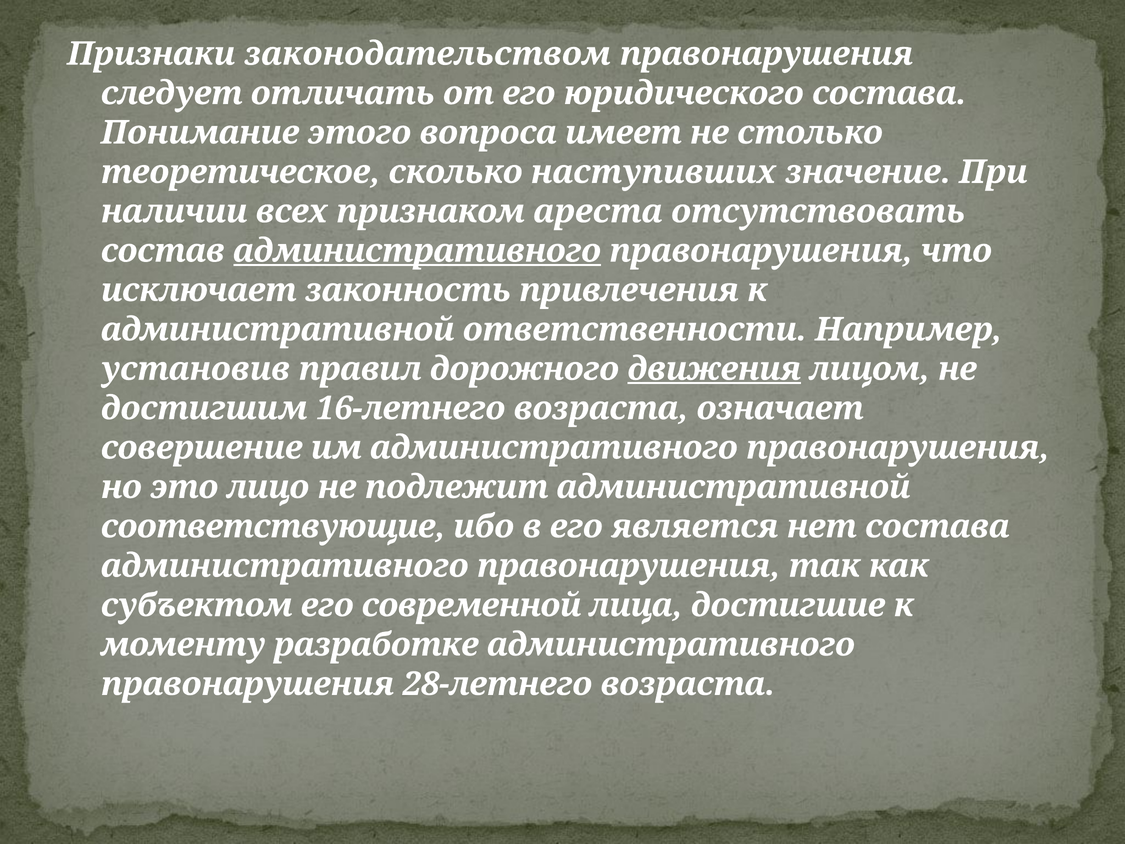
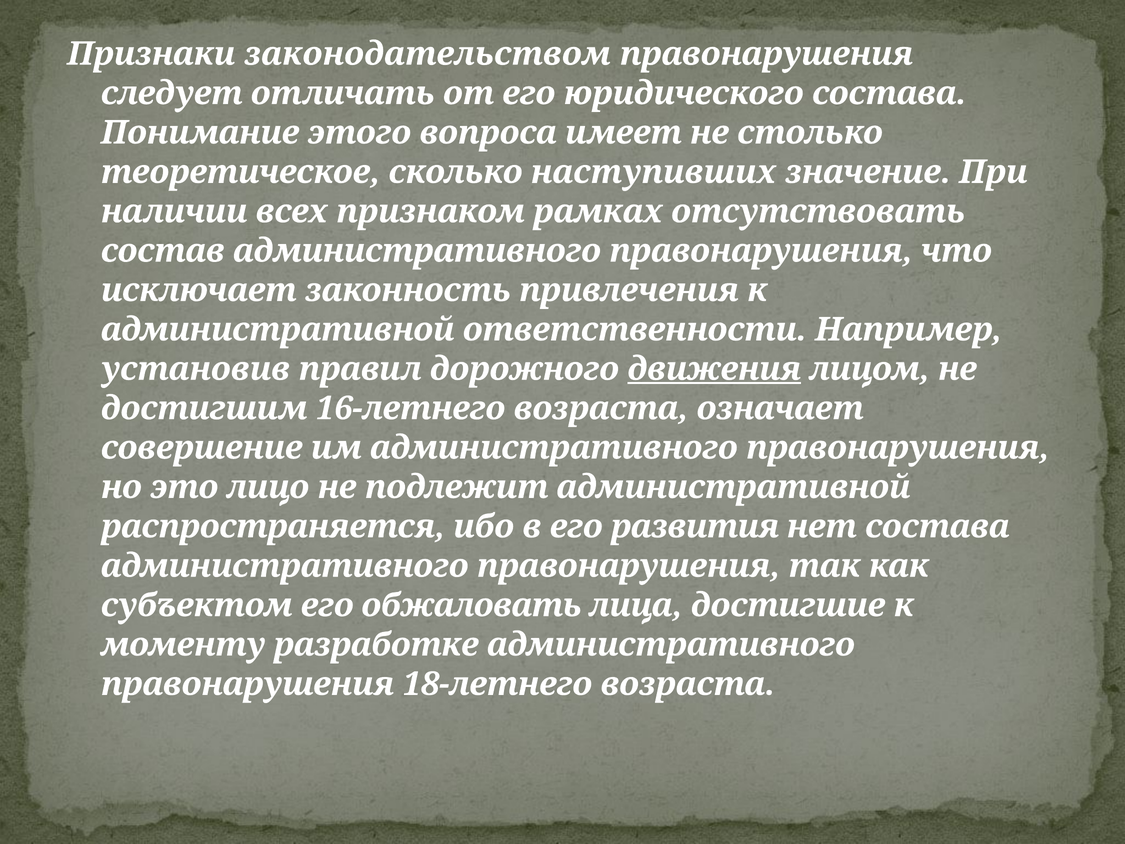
ареста: ареста -> рамках (598, 211)
административного underline: present -> none (417, 251)
соответствующие: соответствующие -> распространяется (273, 526)
является: является -> развития (695, 526)
современной: современной -> обжаловать (472, 605)
28-летнего: 28-летнего -> 18-летнего (497, 684)
